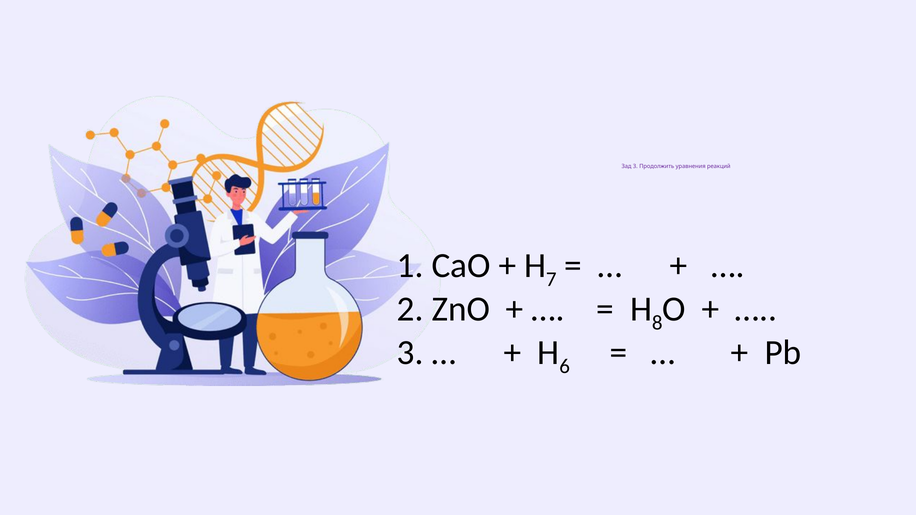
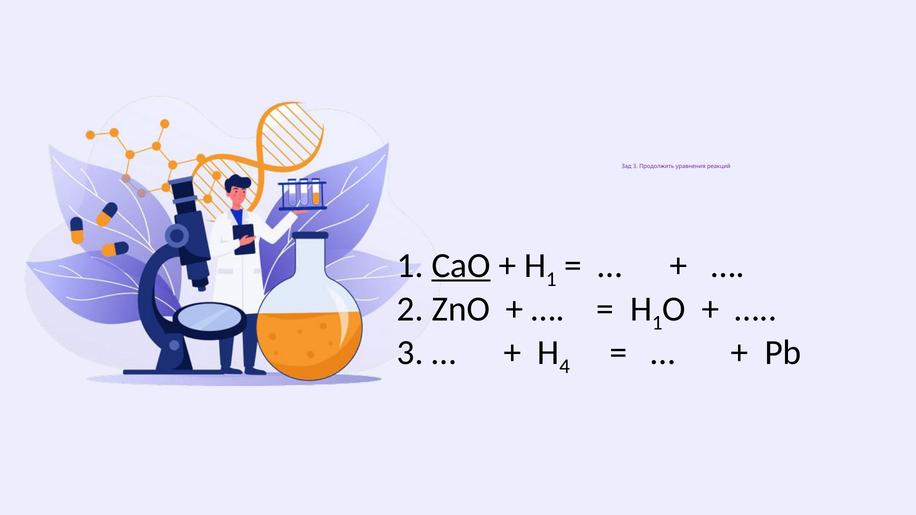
CaO underline: none -> present (461, 266)
7: 7 -> 1 (551, 279)
8: 8 -> 1 (657, 323)
6: 6 -> 4 (565, 367)
